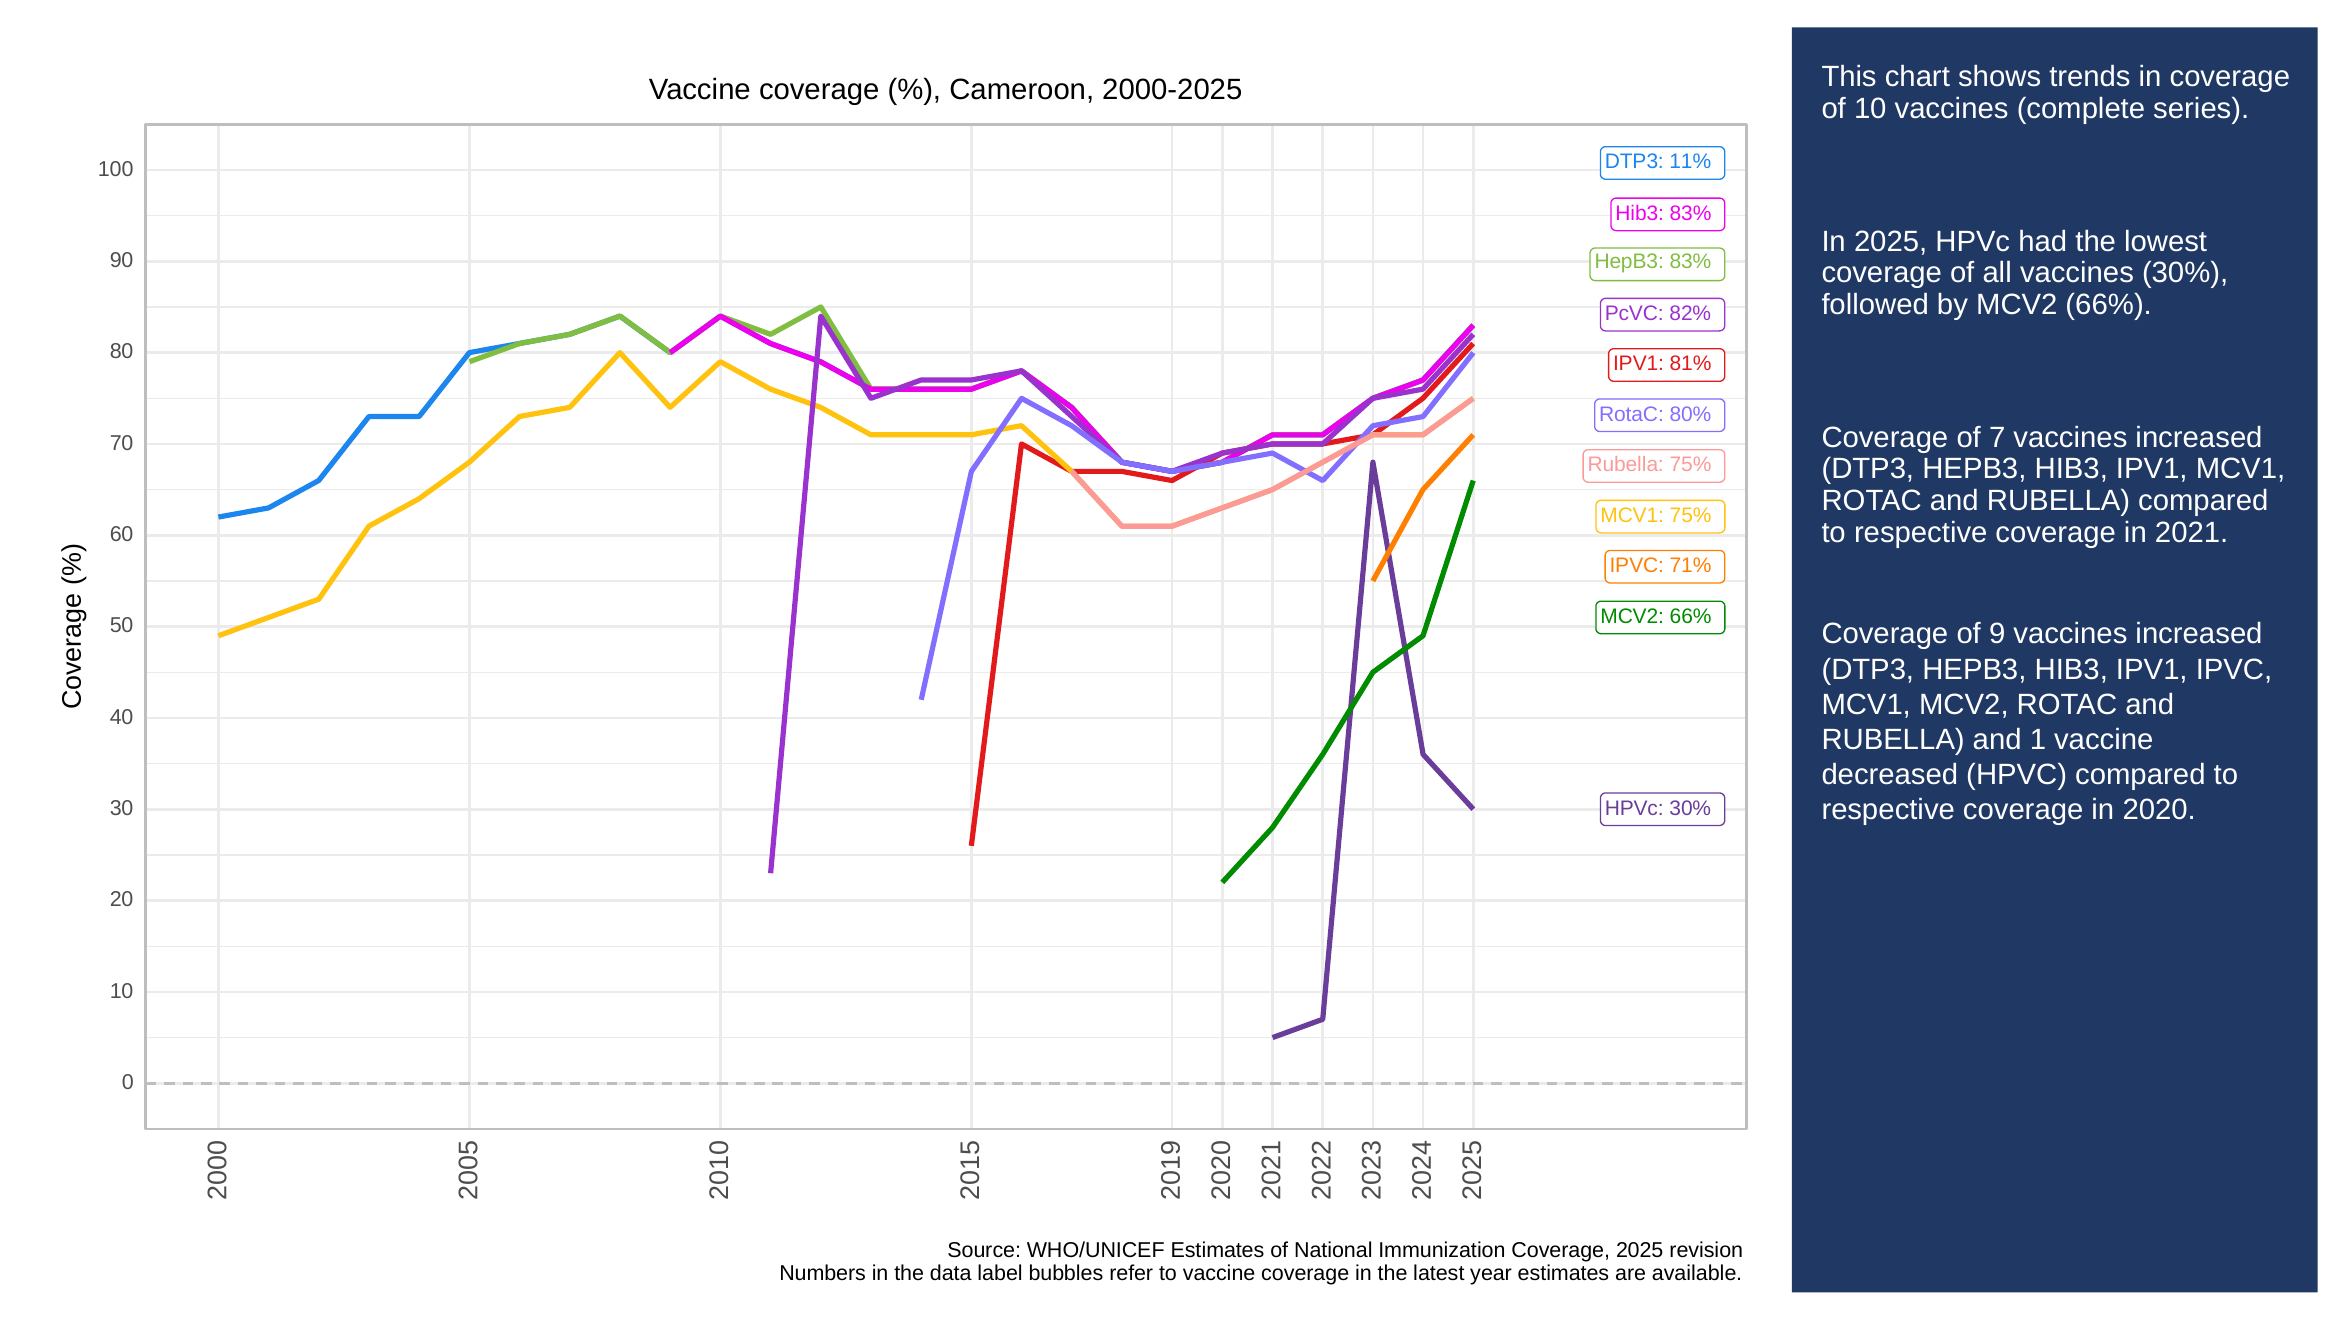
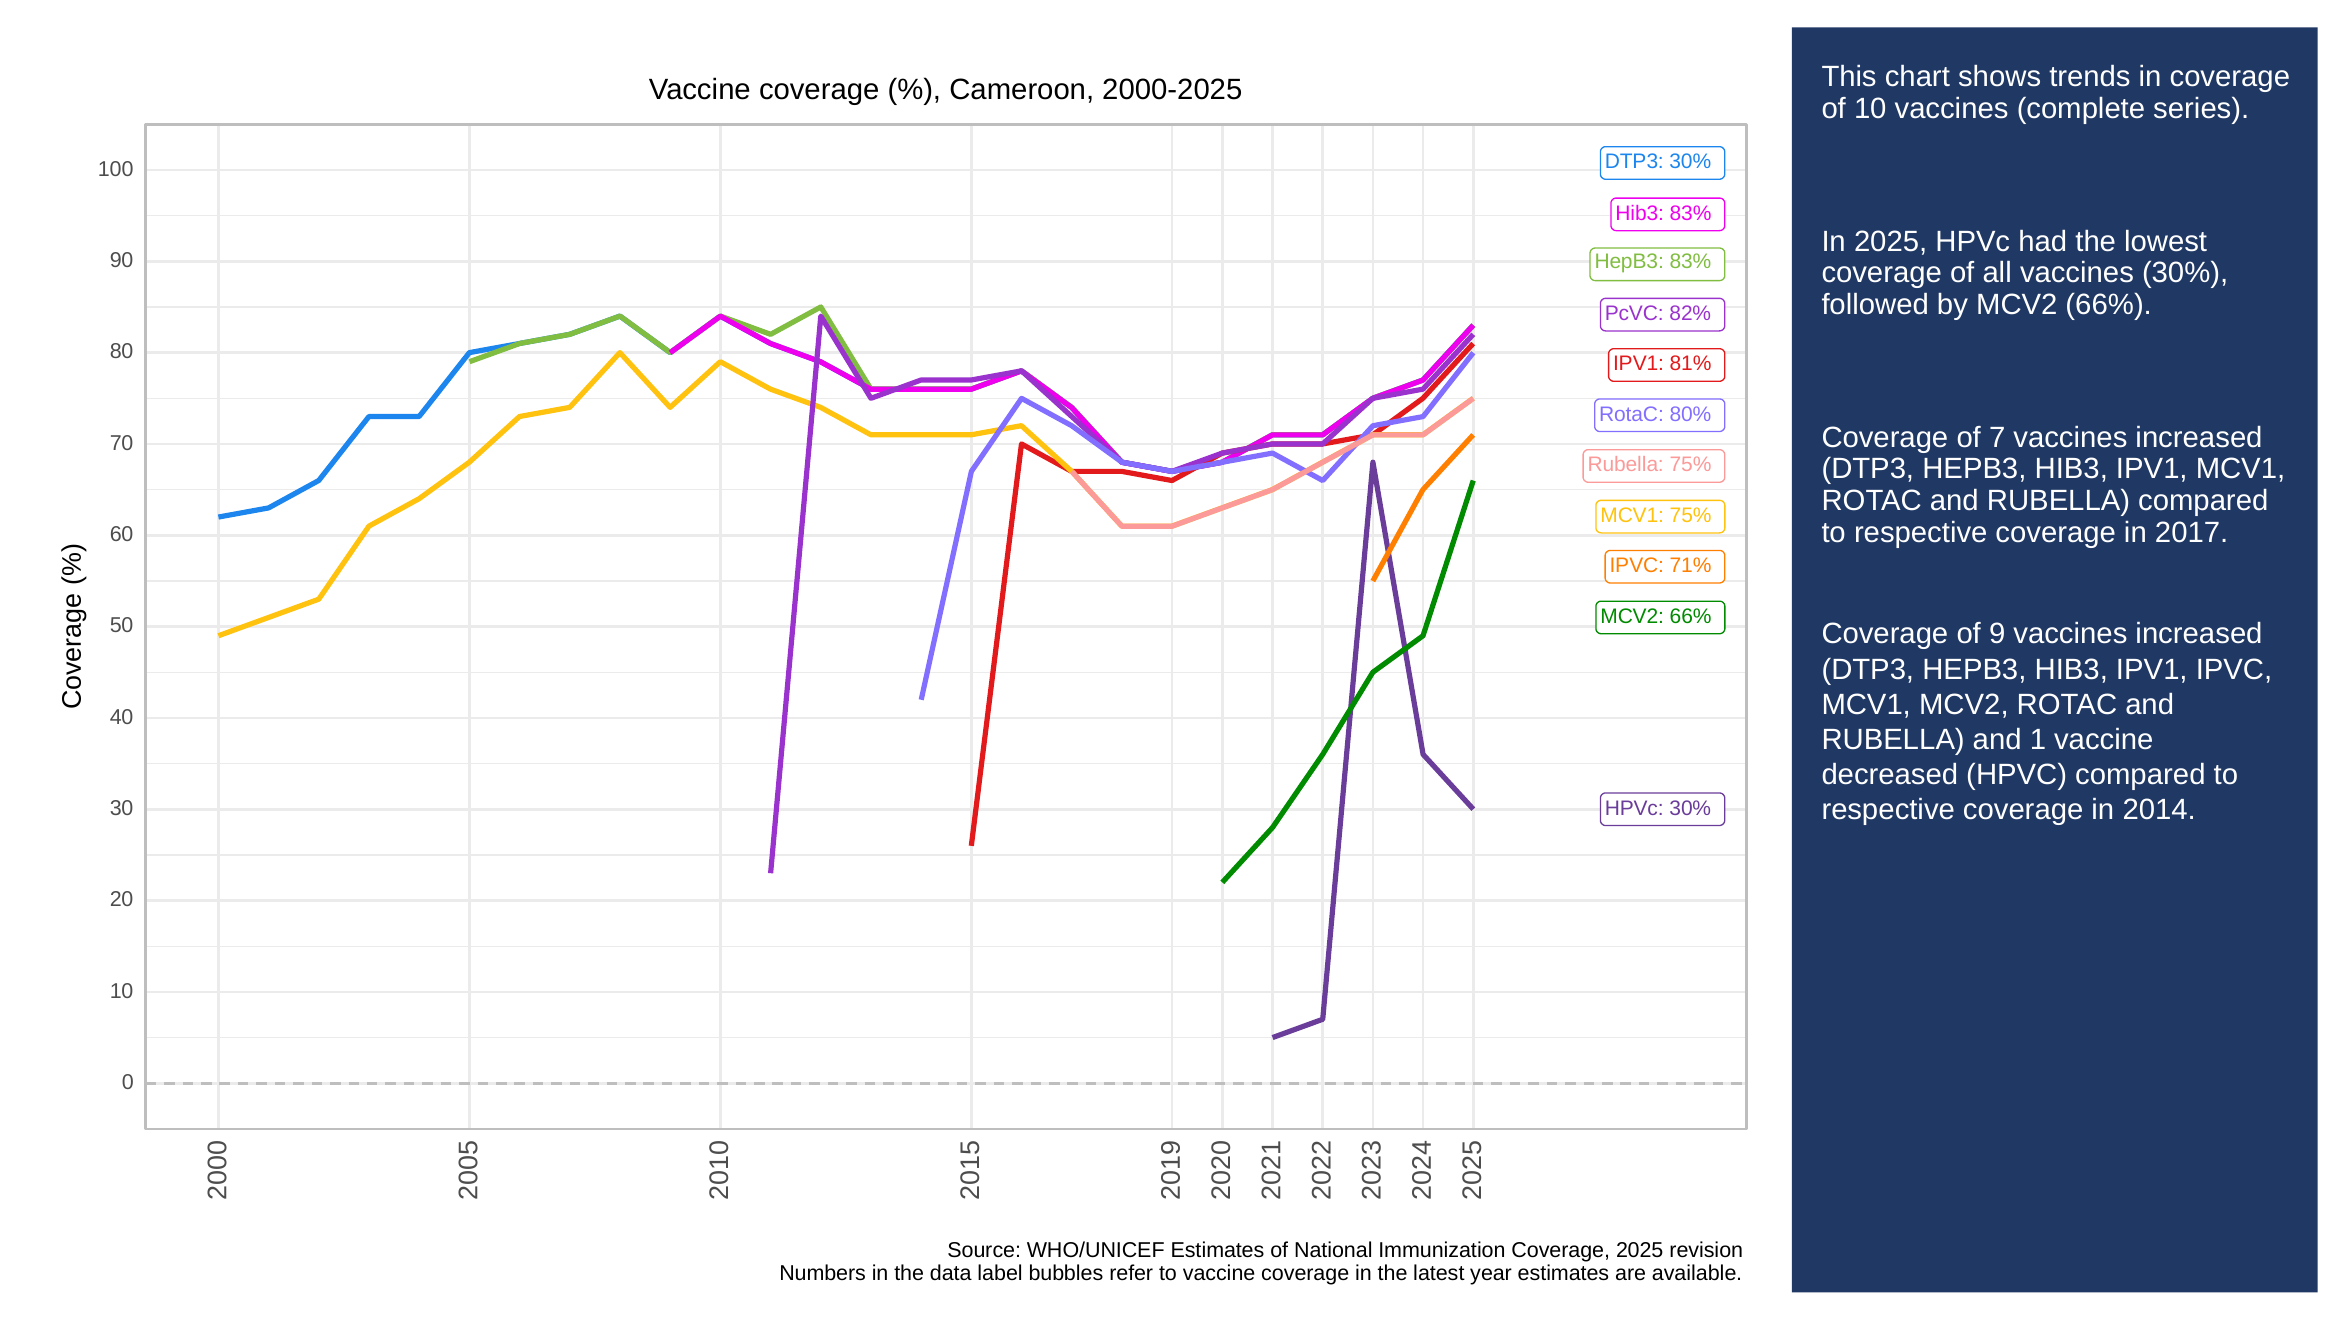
DTP3 11%: 11% -> 30% (1690, 162)
2021: 2021 -> 2017 (2192, 532)
2020: 2020 -> 2014 (2159, 810)
